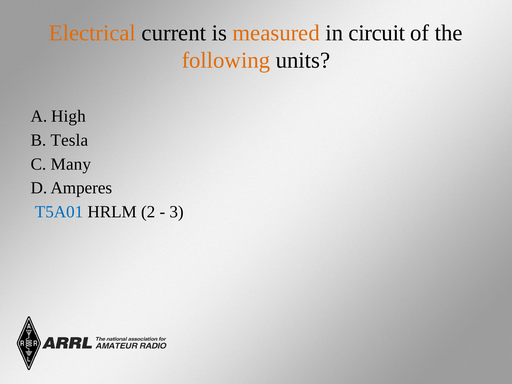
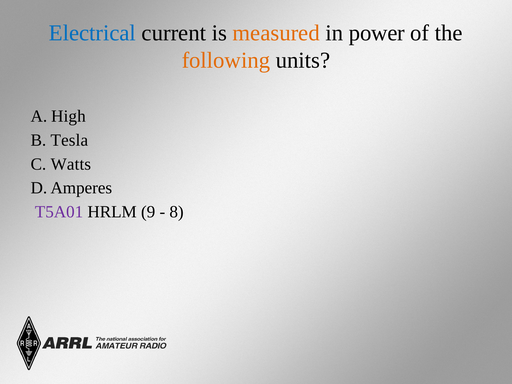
Electrical colour: orange -> blue (92, 33)
circuit: circuit -> power (377, 33)
Many: Many -> Watts (71, 164)
T5A01 colour: blue -> purple (59, 212)
2: 2 -> 9 (148, 212)
3: 3 -> 8 (177, 212)
